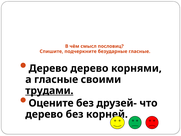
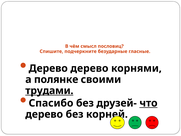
а гласные: гласные -> полянке (56, 79)
Оцените: Оцените -> Спасибо (51, 103)
что underline: none -> present (148, 103)
